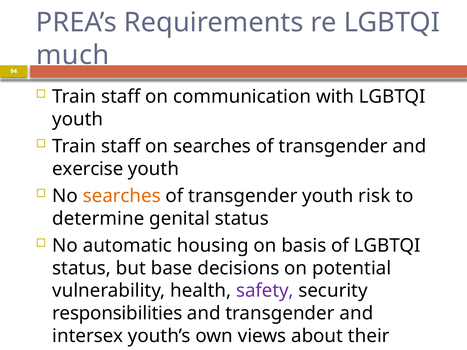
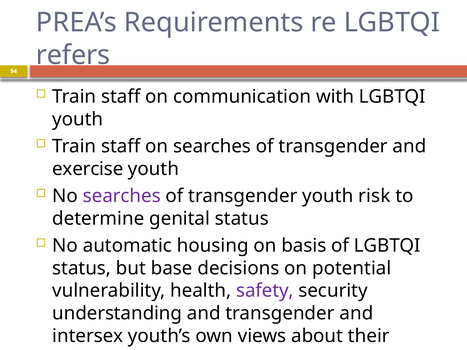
much: much -> refers (73, 55)
searches colour: orange -> purple (122, 196)
responsibilities: responsibilities -> understanding (117, 313)
